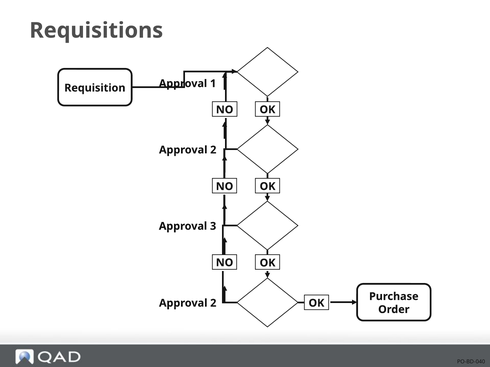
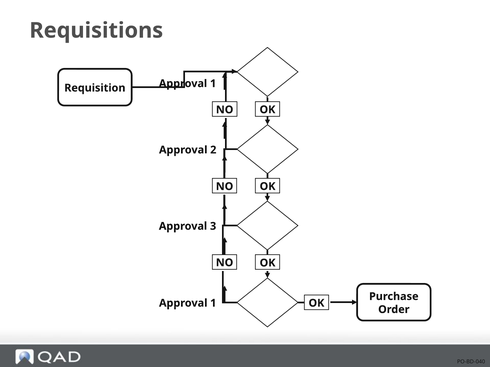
2: 2 -> 1 (213, 303)
